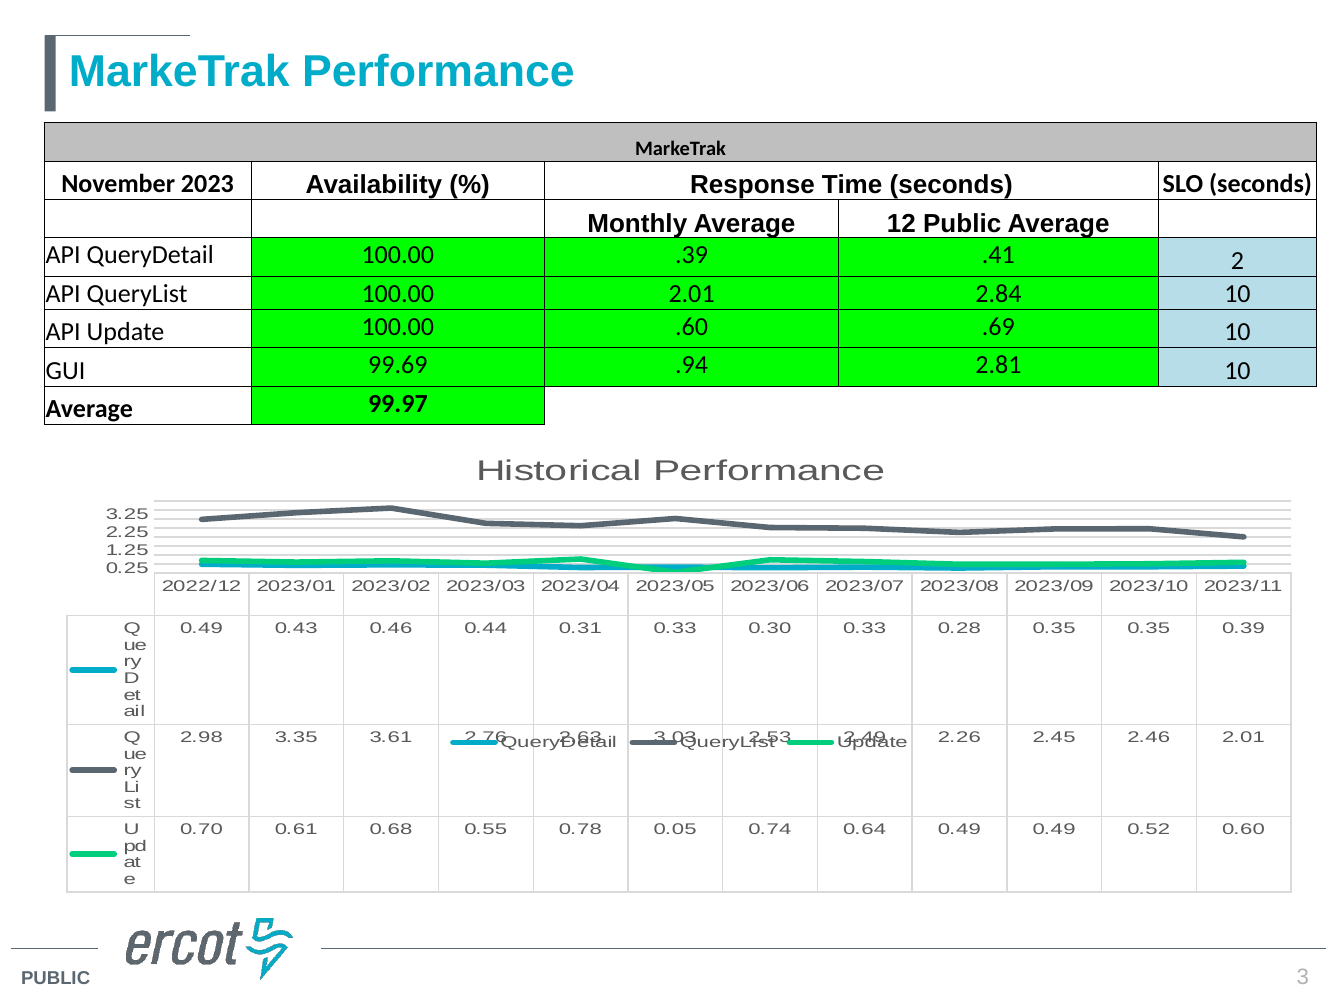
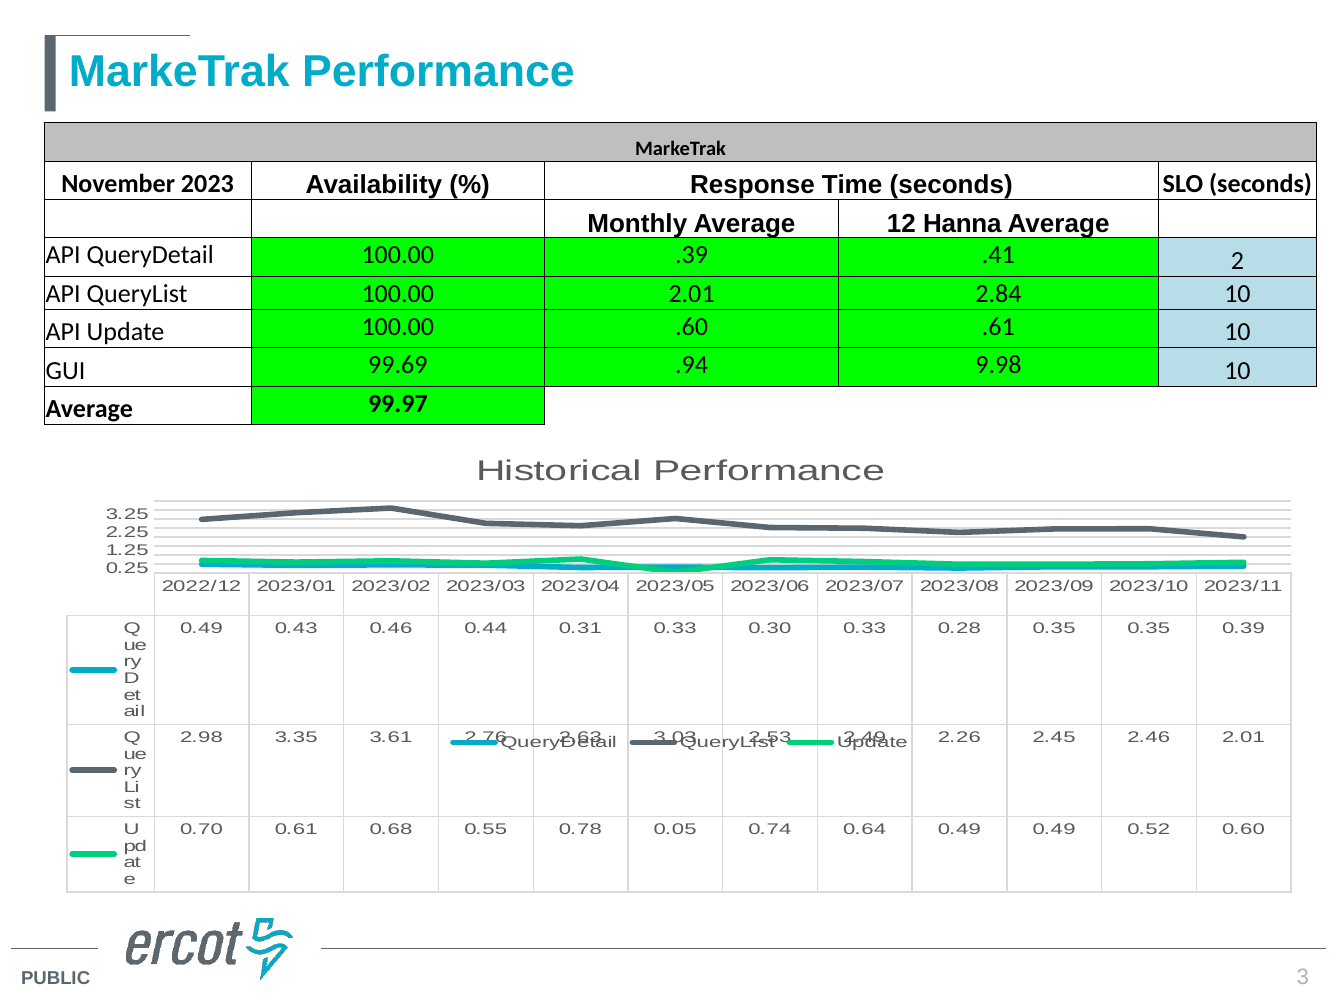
12 Public: Public -> Hanna (962, 224)
.69: .69 -> .61 (998, 327)
2.81: 2.81 -> 9.98 (998, 365)
